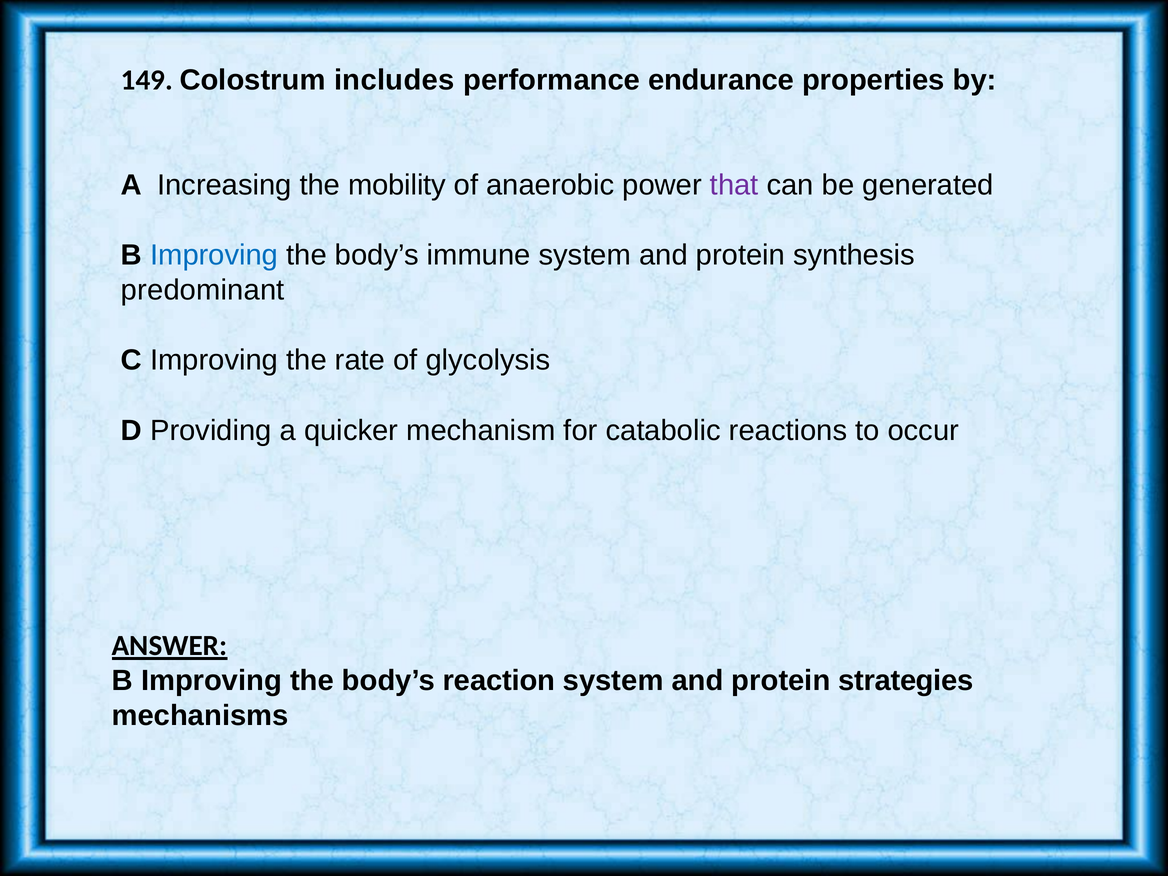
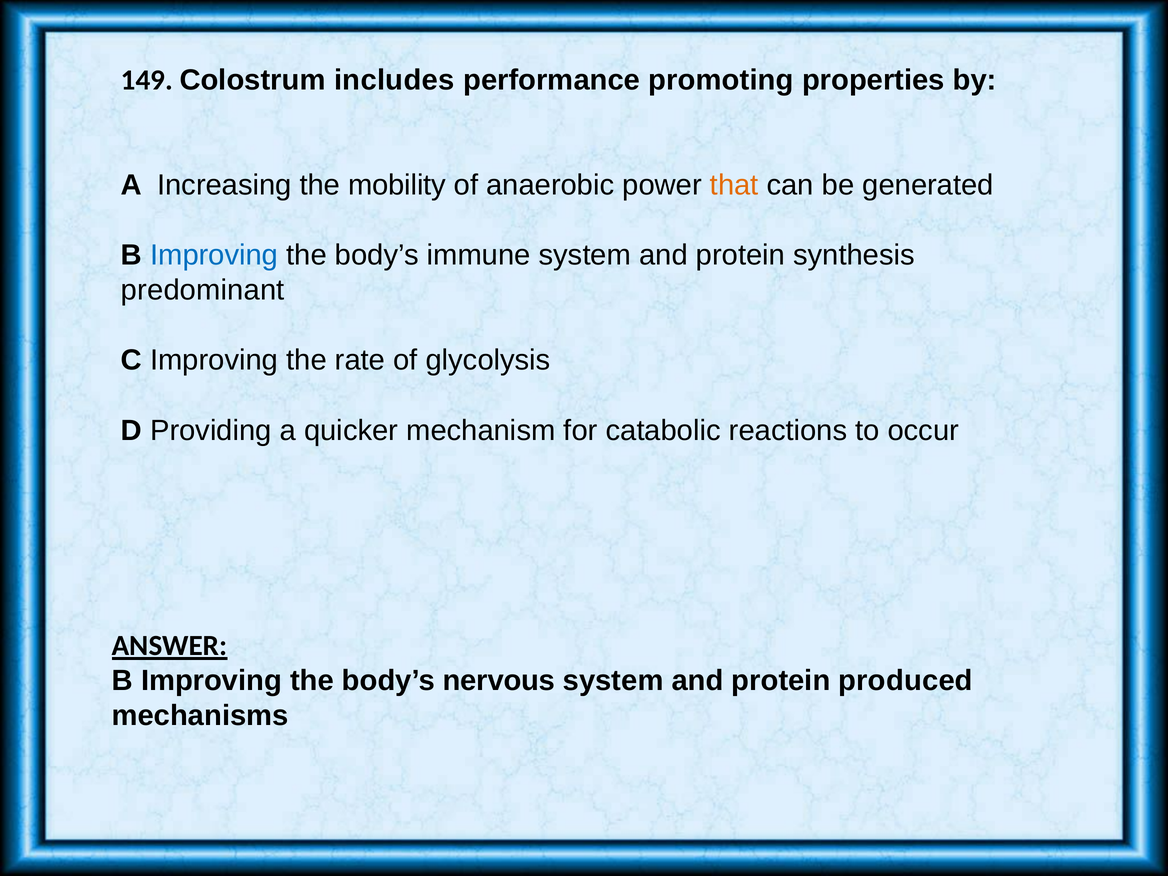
endurance: endurance -> promoting (721, 80)
that colour: purple -> orange (734, 185)
reaction: reaction -> nervous (499, 681)
strategies: strategies -> produced (906, 681)
